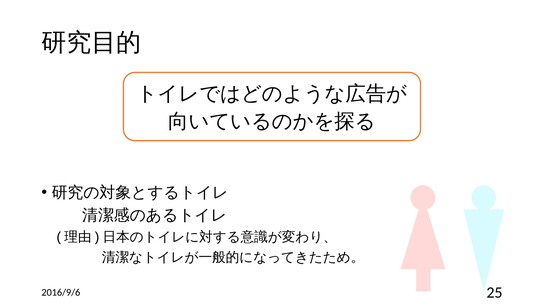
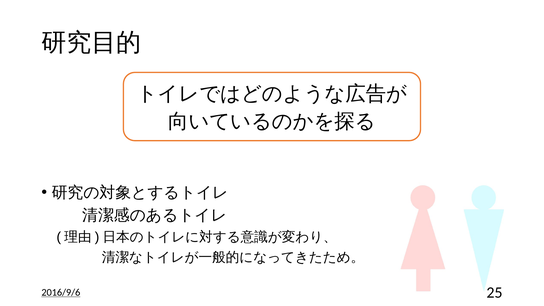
2016/9/6 underline: none -> present (61, 292)
